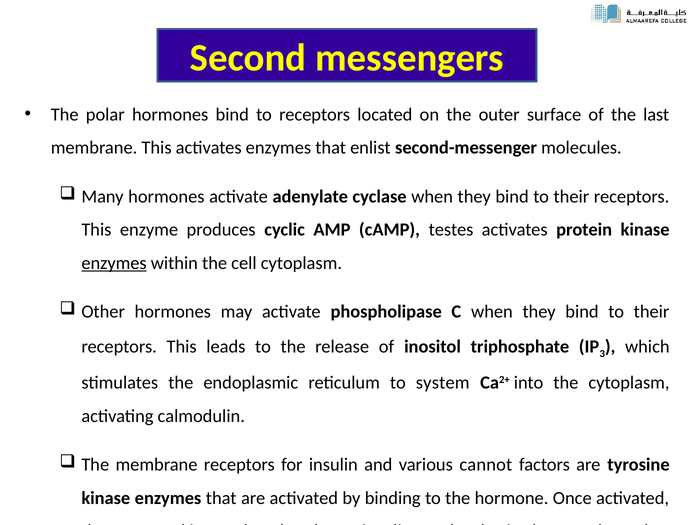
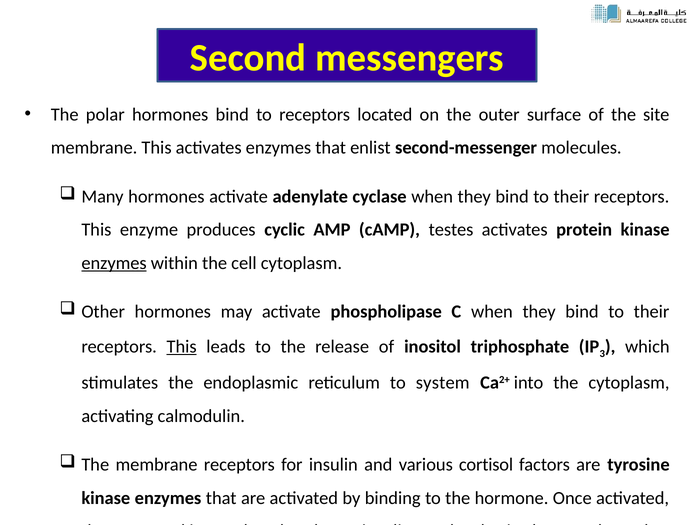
last: last -> site (656, 114)
This underline: none -> present (182, 346)
cannot: cannot -> cortisol (486, 465)
